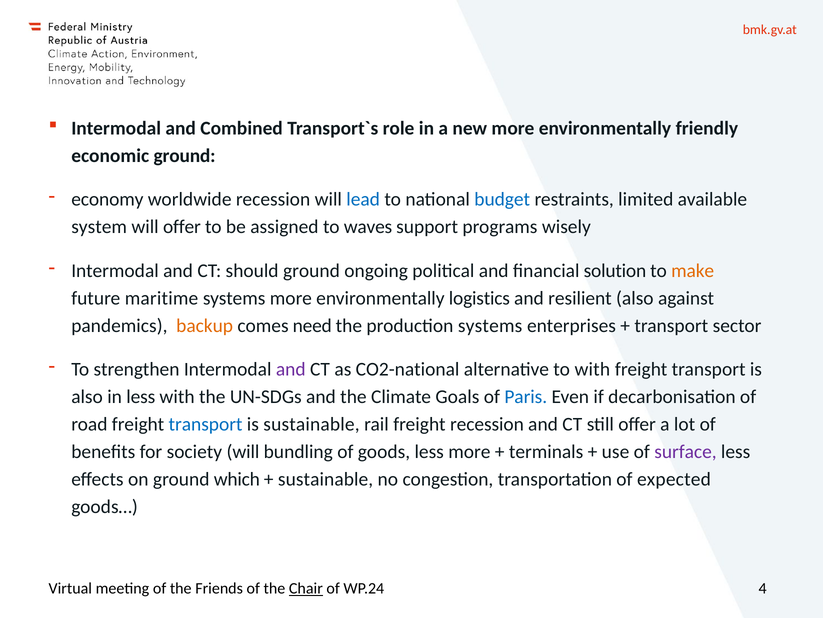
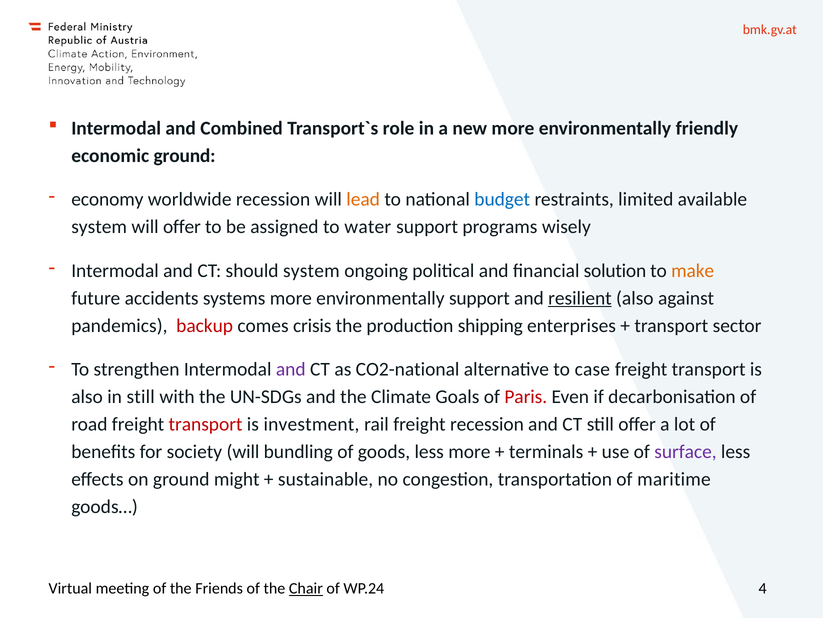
lead colour: blue -> orange (363, 199)
waves: waves -> water (368, 227)
should ground: ground -> system (311, 270)
maritime: maritime -> accidents (162, 298)
environmentally logistics: logistics -> support (479, 298)
resilient underline: none -> present (580, 298)
backup colour: orange -> red (205, 325)
need: need -> crisis (312, 325)
production systems: systems -> shipping (490, 325)
to with: with -> case (592, 369)
in less: less -> still (141, 397)
Paris colour: blue -> red (526, 397)
transport colour: blue -> red (206, 424)
is sustainable: sustainable -> investment (311, 424)
which: which -> might (237, 479)
expected: expected -> maritime (674, 479)
